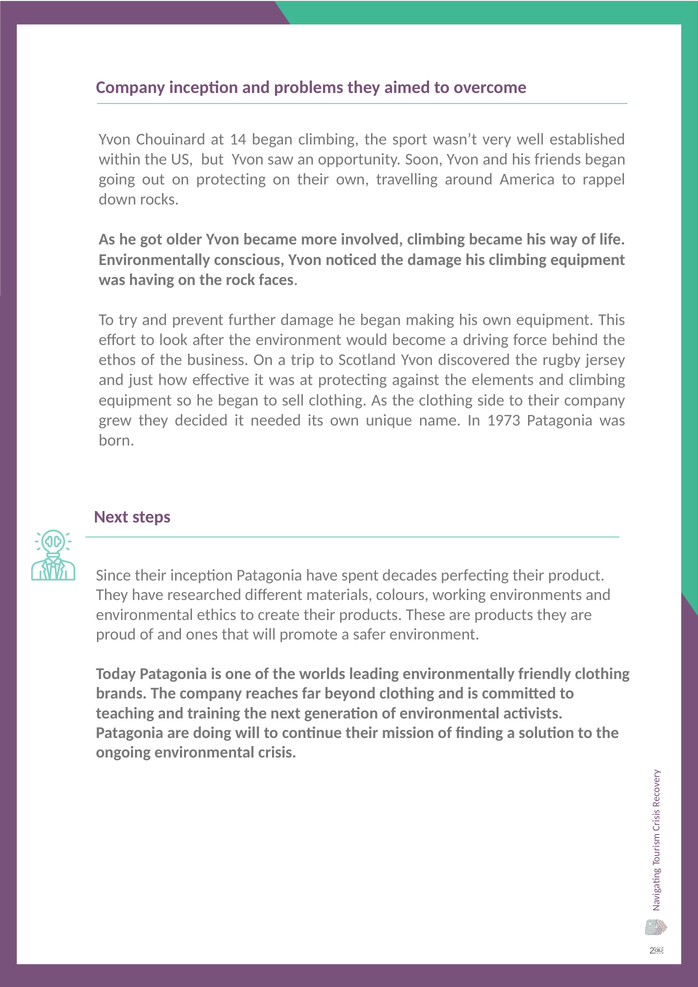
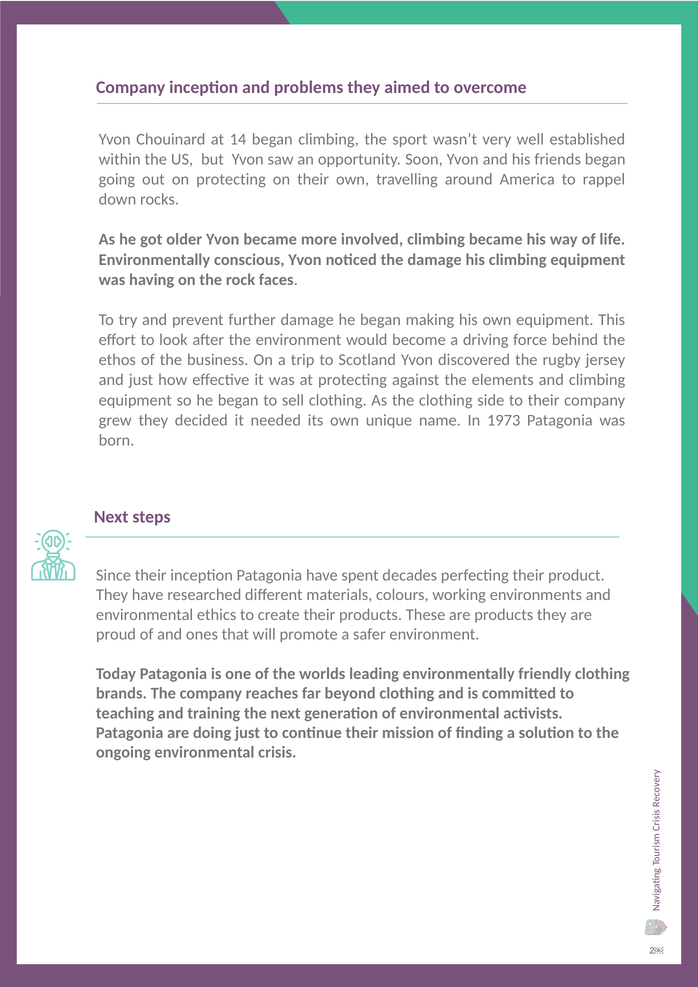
doing will: will -> just (248, 733)
